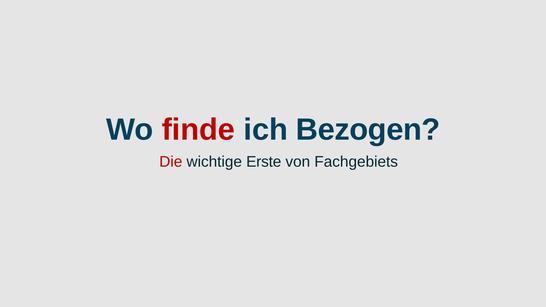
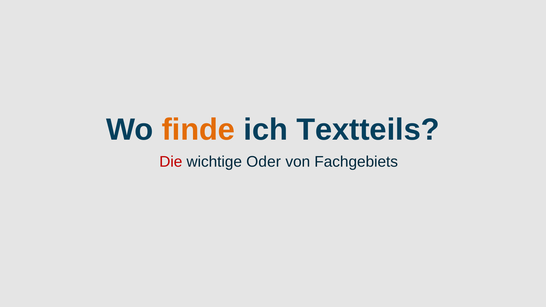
finde colour: red -> orange (198, 130)
Bezogen: Bezogen -> Textteils (368, 130)
Erste: Erste -> Oder (264, 162)
